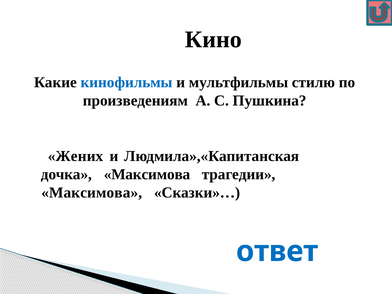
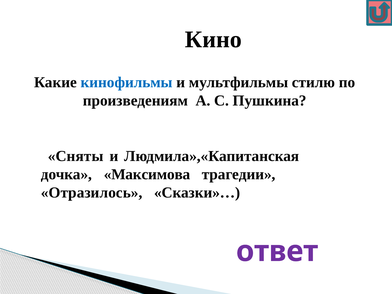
Жених: Жених -> Сняты (76, 156)
Максимова: Максимова -> Отразилось (92, 193)
ответ colour: blue -> purple (277, 251)
